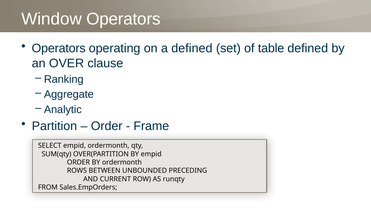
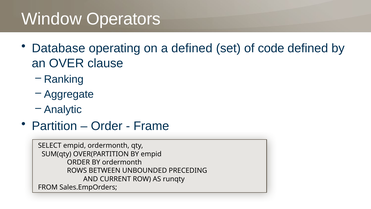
Operators: Operators -> Database (59, 48)
table: table -> code (271, 48)
